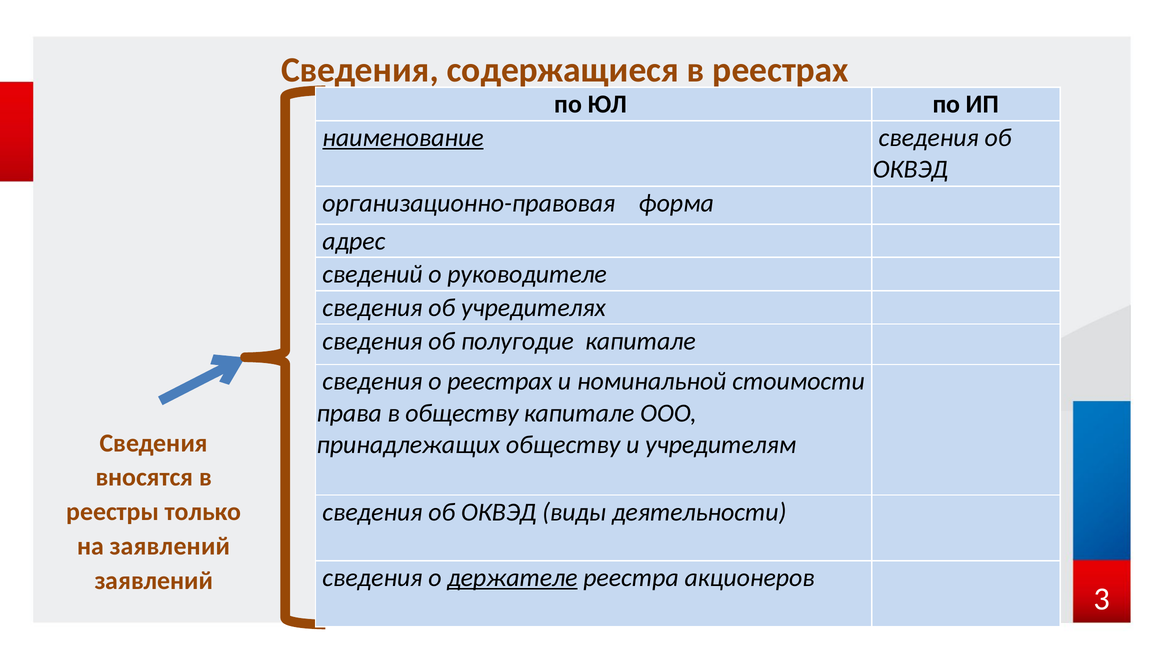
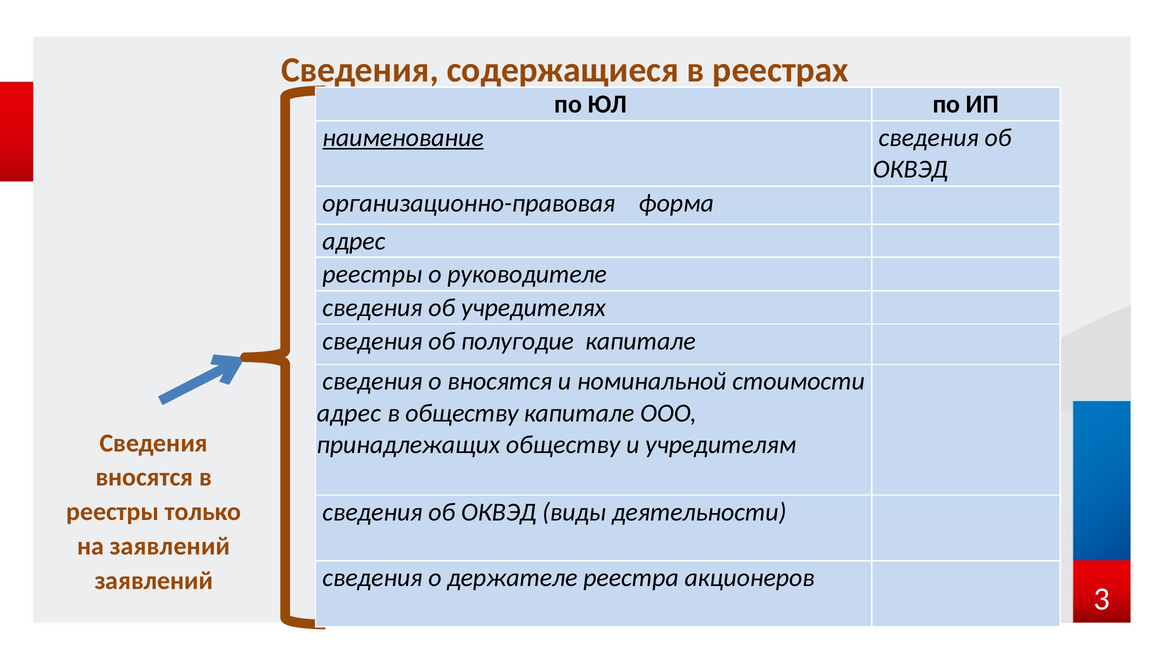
сведений: сведений -> реестры (372, 274)
о реестрах: реестрах -> вносятся (500, 381)
права: права -> адрес (349, 413)
держателе underline: present -> none (512, 578)
